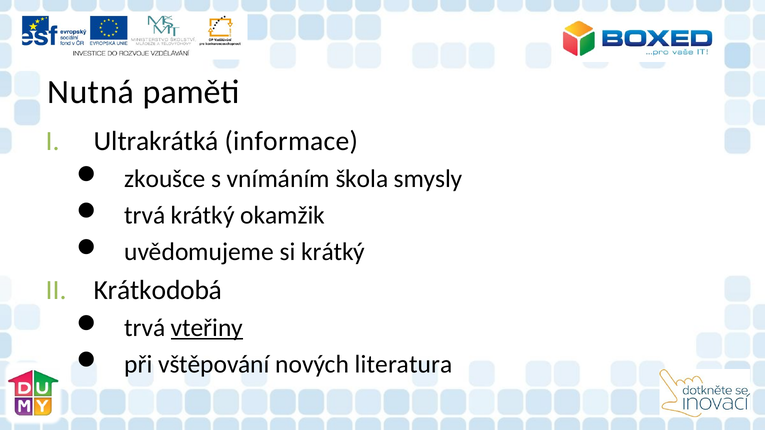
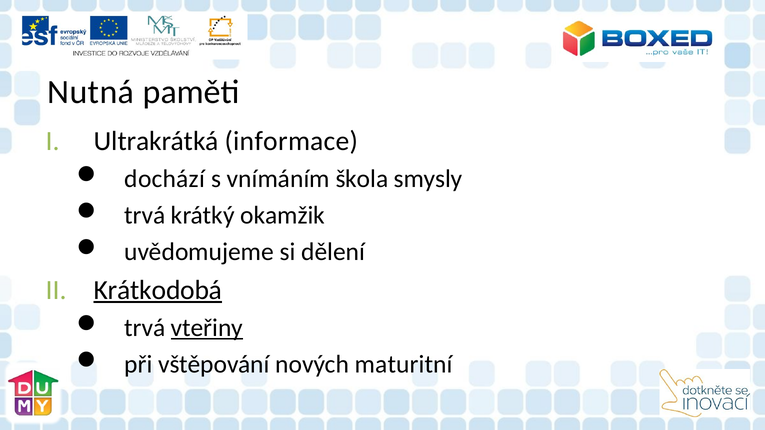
zkoušce: zkoušce -> dochází (165, 179)
si krátký: krátký -> dělení (333, 252)
Krátkodobá underline: none -> present (158, 290)
literatura: literatura -> maturitní (404, 365)
